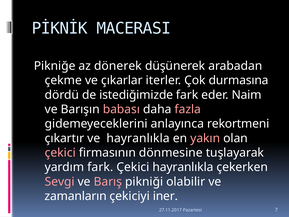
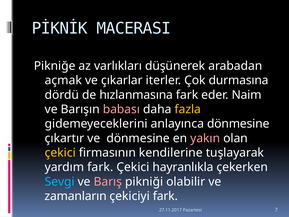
dönerek: dönerek -> varlıkları (118, 66)
çekme: çekme -> açmak (63, 80)
istediğimizde: istediğimizde -> hızlanmasına (136, 95)
fazla colour: pink -> yellow (188, 109)
anlayınca rekortmeni: rekortmeni -> dönmesine (238, 124)
ve hayranlıkla: hayranlıkla -> dönmesine (138, 138)
çekici colour: pink -> yellow (60, 153)
dönmesine: dönmesine -> kendilerine (171, 153)
Sevgi colour: pink -> light blue (60, 181)
çekiciyi iner: iner -> fark (165, 196)
